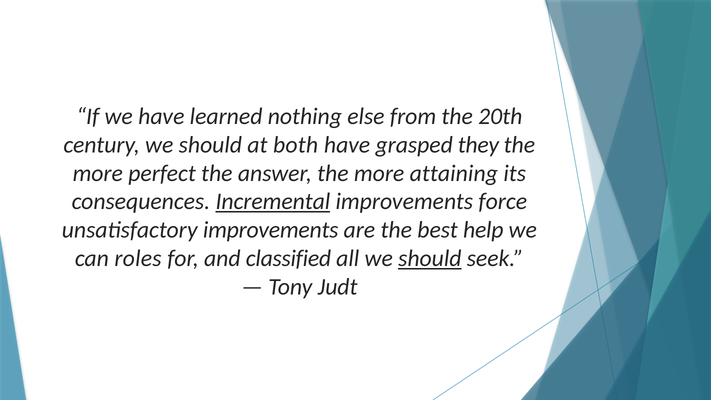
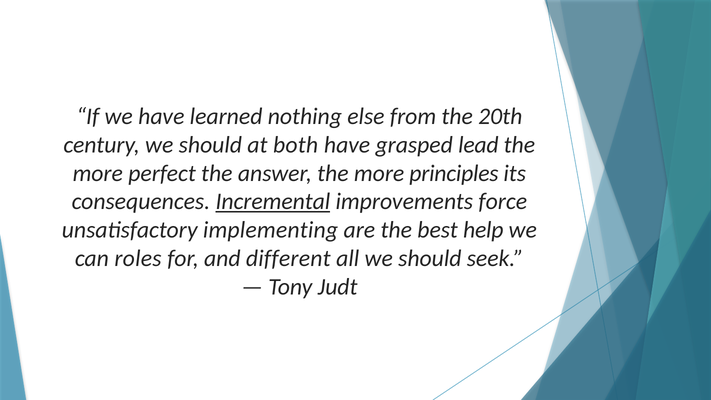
they: they -> lead (478, 145)
attaining: attaining -> principles (454, 173)
unsatisfactory improvements: improvements -> implementing (270, 230)
classified: classified -> different (288, 258)
should underline: present -> none (430, 258)
